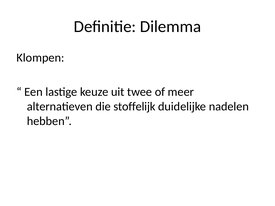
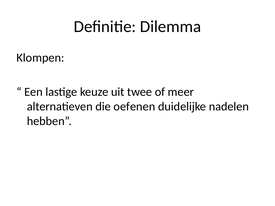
stoffelijk: stoffelijk -> oefenen (134, 107)
